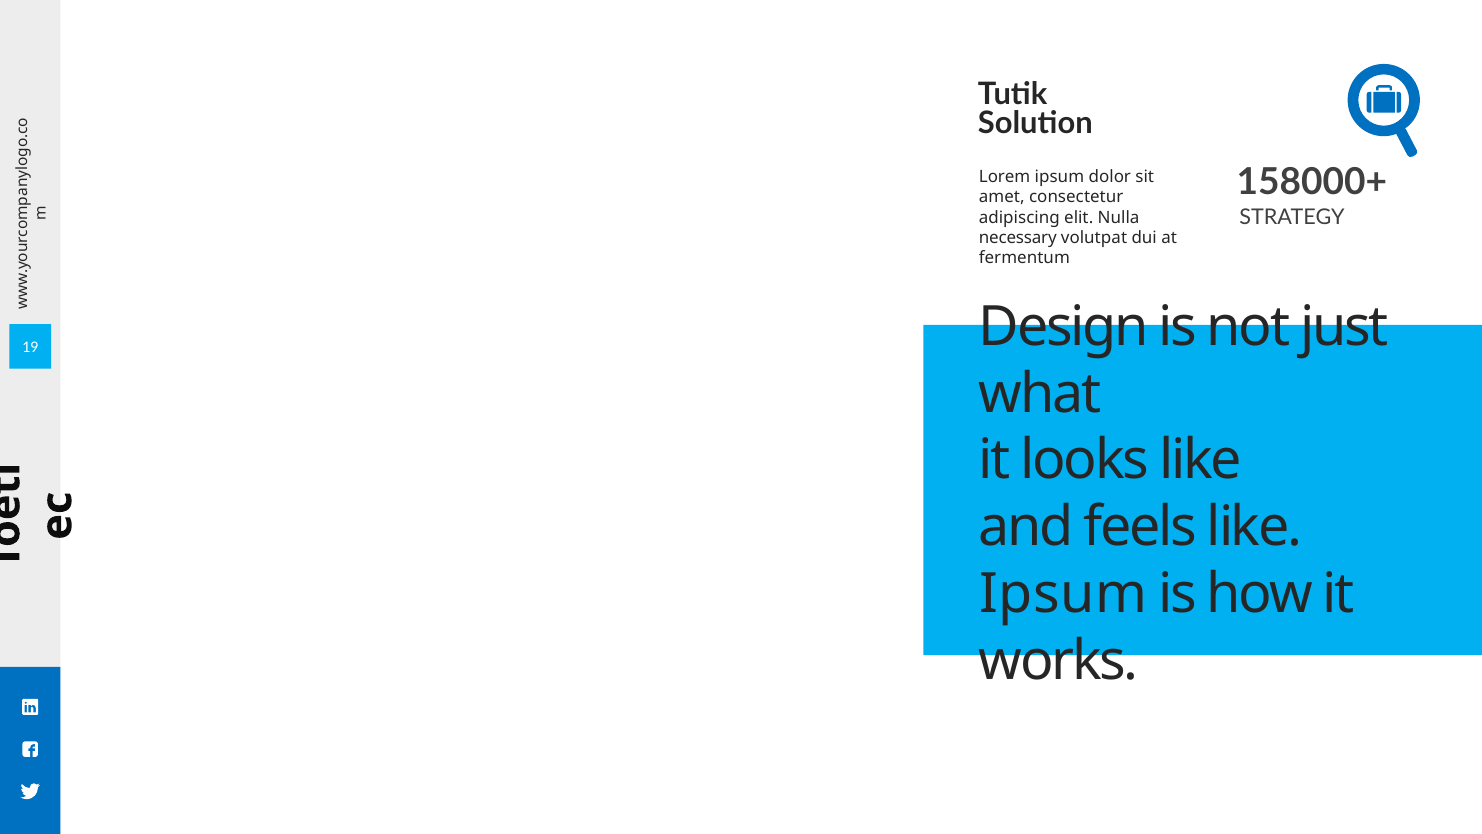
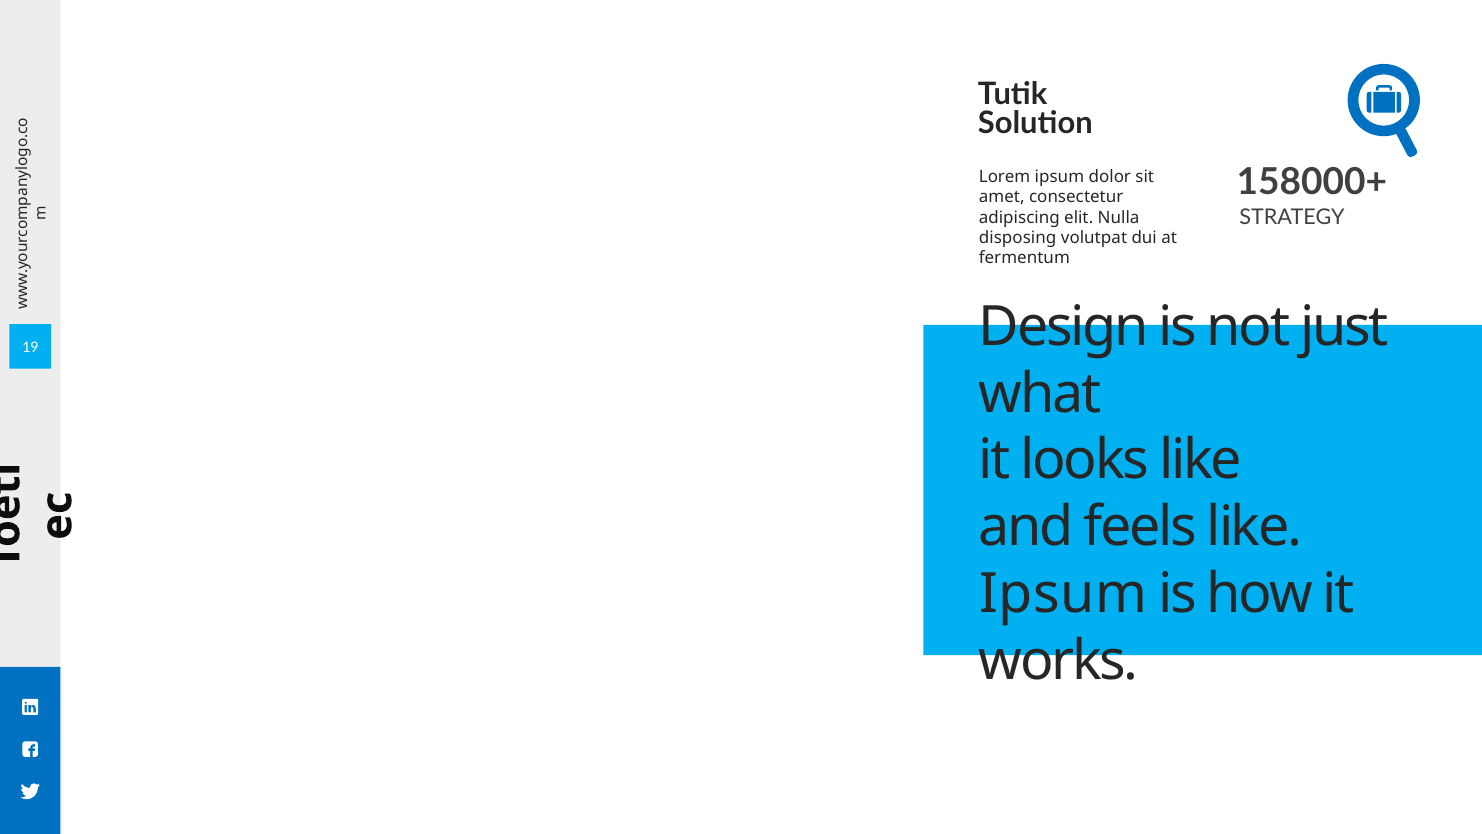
necessary: necessary -> disposing (1018, 238)
